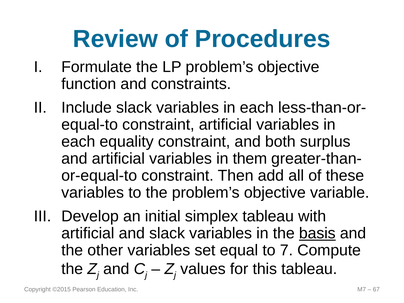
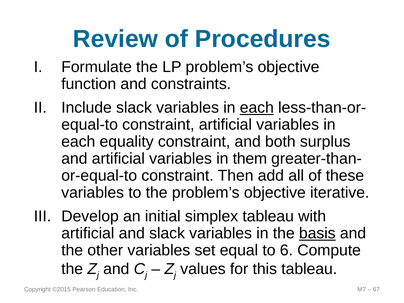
each underline: none -> present (257, 108)
variable: variable -> iterative (340, 193)
7: 7 -> 6 (286, 250)
